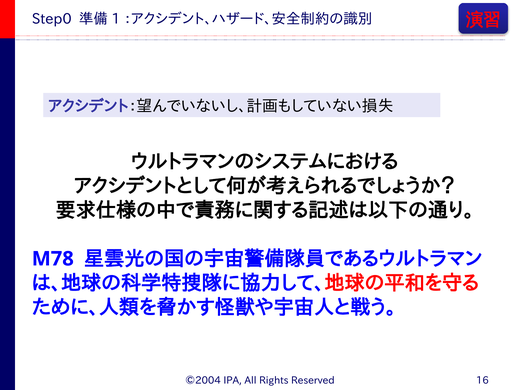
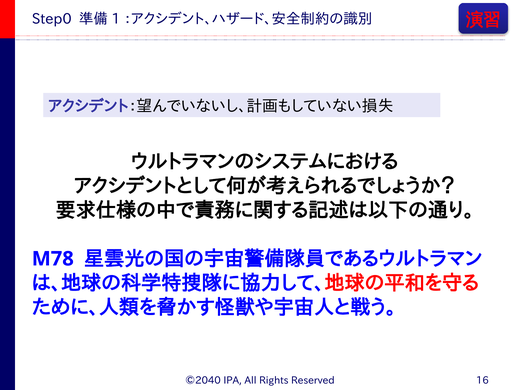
©2004: ©2004 -> ©2040 (203, 381)
